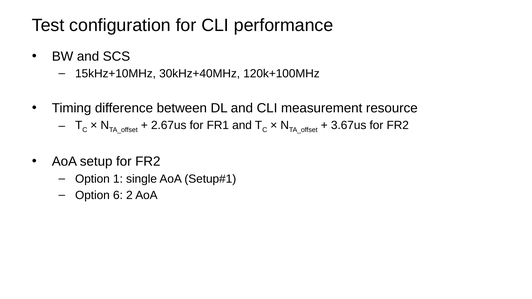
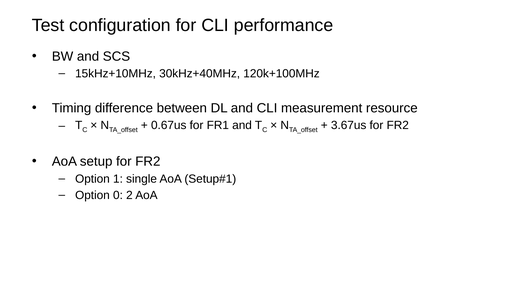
2.67us: 2.67us -> 0.67us (169, 125)
6: 6 -> 0 (118, 196)
